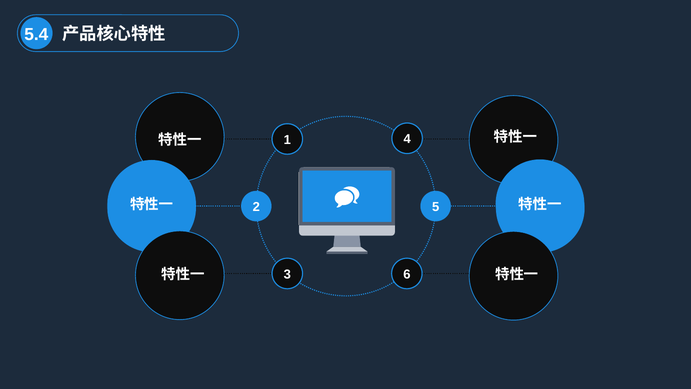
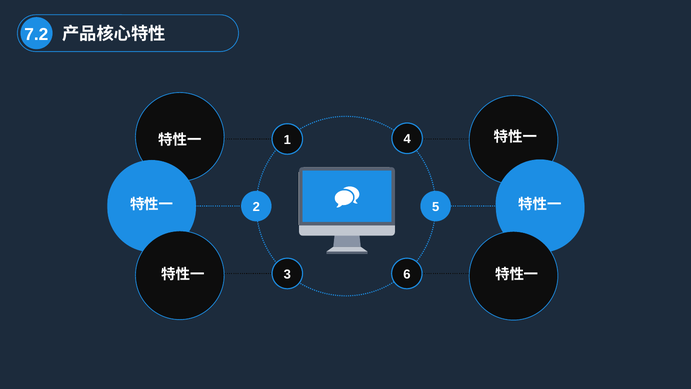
5.4: 5.4 -> 7.2 (36, 35)
